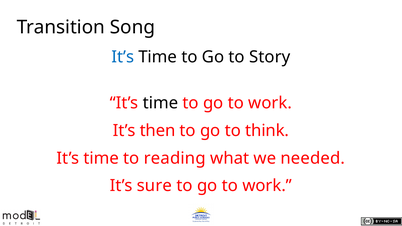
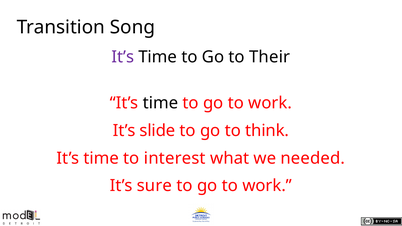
It’s colour: blue -> purple (123, 57)
Story: Story -> Their (270, 57)
then: then -> slide (158, 131)
reading: reading -> interest (175, 158)
